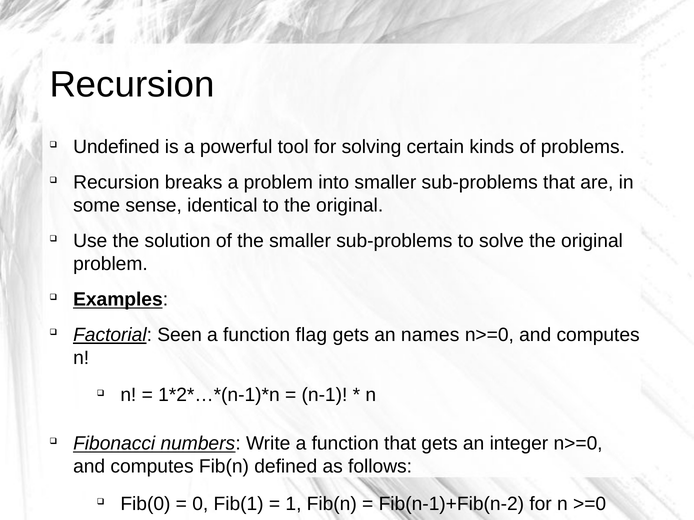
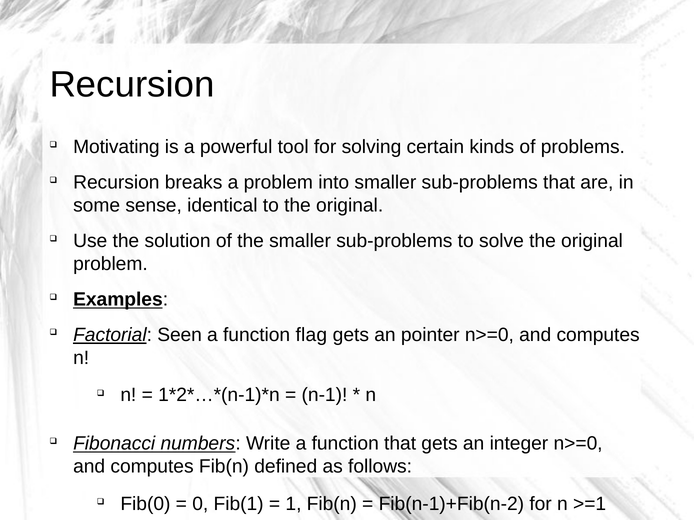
Undefined: Undefined -> Motivating (116, 147)
names: names -> pointer (430, 335)
>=0: >=0 -> >=1 (590, 504)
